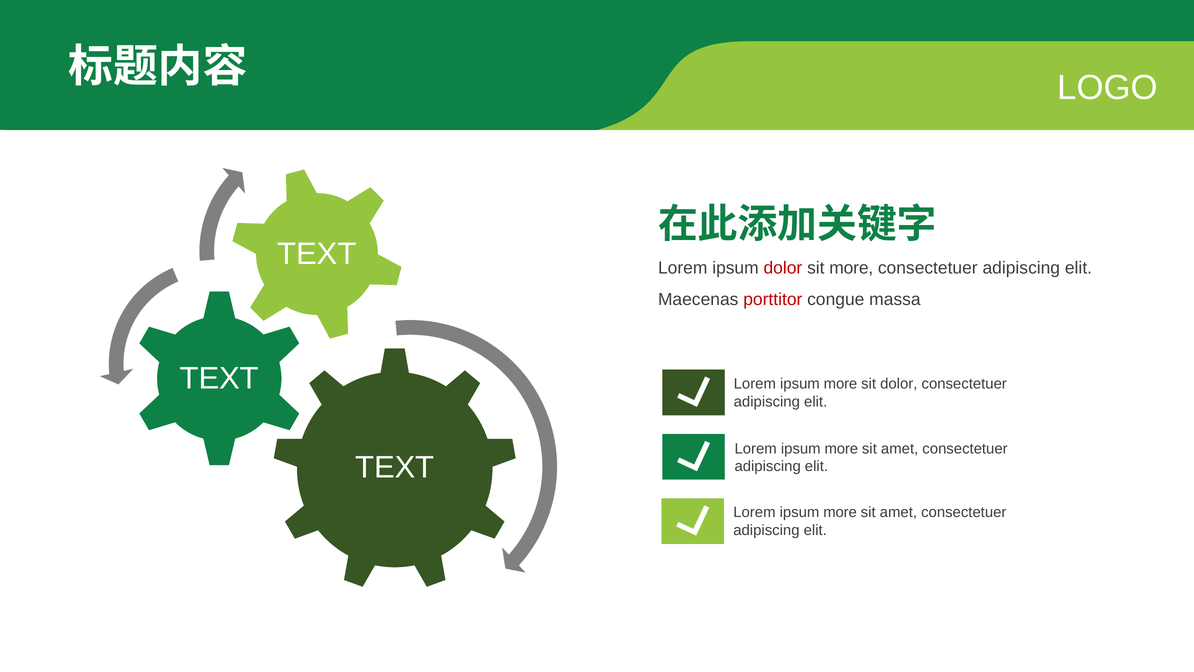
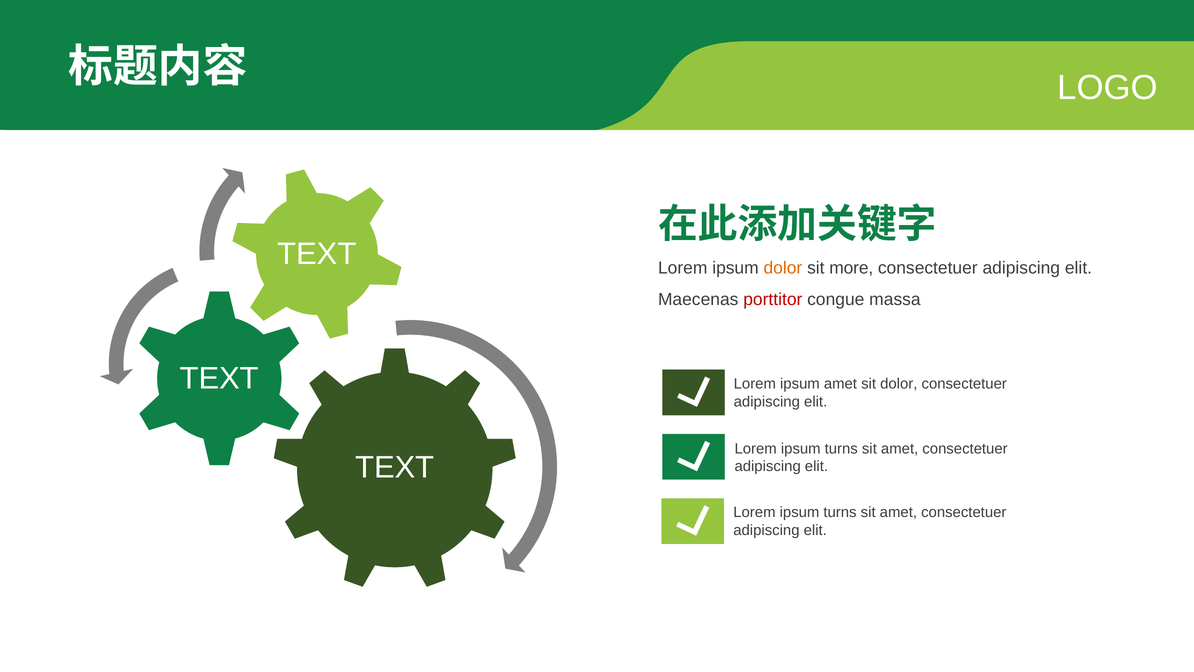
dolor colour: red -> orange (783, 268)
more: more -> amet (840, 384)
more: more -> turns (841, 448)
more: more -> turns (840, 512)
